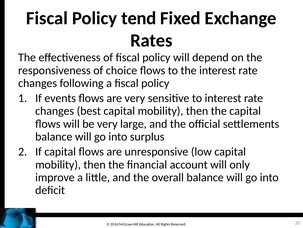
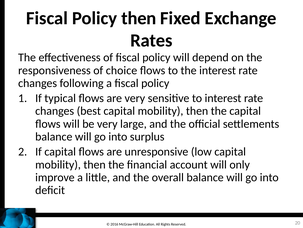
Policy tend: tend -> then (139, 18)
events: events -> typical (60, 98)
